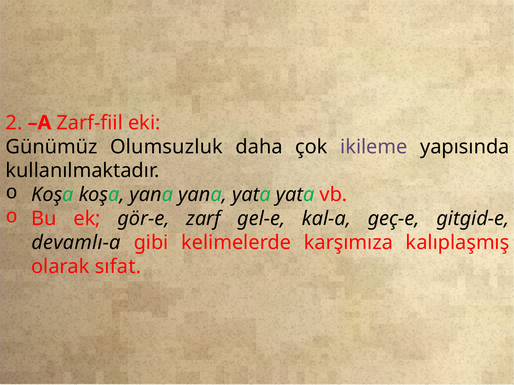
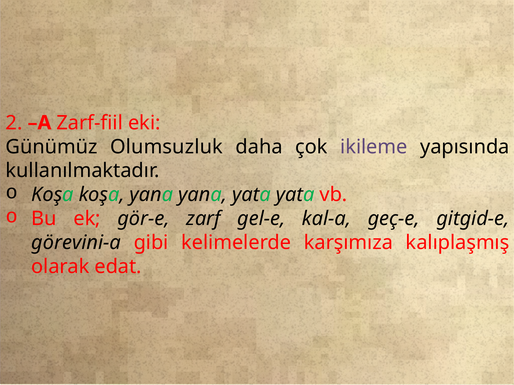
devamlı-a: devamlı-a -> görevini-a (76, 243)
sıfat: sıfat -> edat (118, 267)
